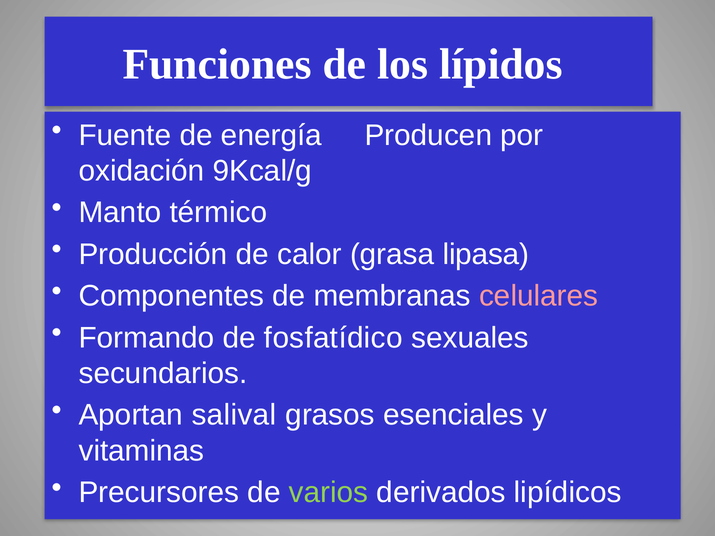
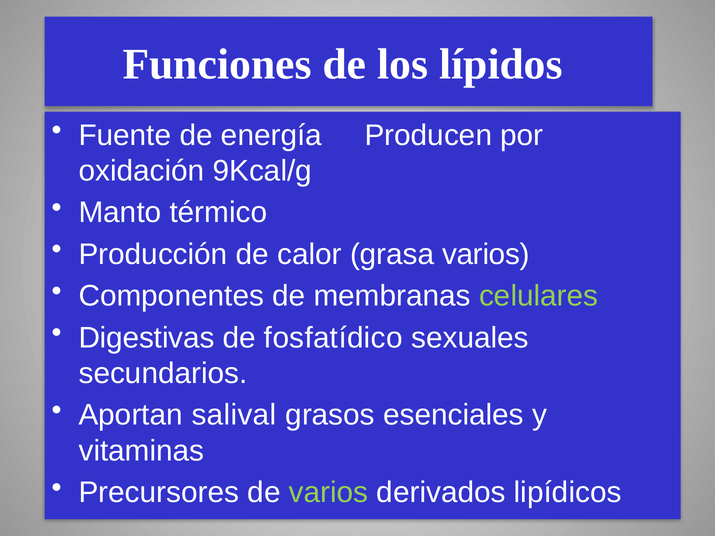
grasa lipasa: lipasa -> varios (486, 254)
celulares colour: pink -> light green (539, 296)
Formando: Formando -> Digestivas (147, 338)
